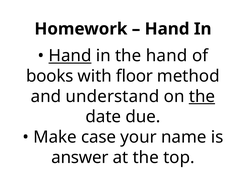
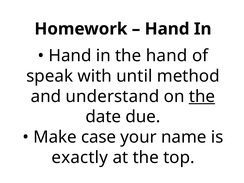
Hand underline: present -> none (70, 56)
books: books -> speak (50, 76)
floor: floor -> until (134, 76)
answer: answer -> exactly (80, 157)
